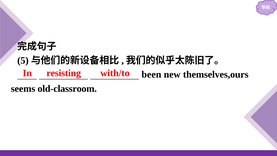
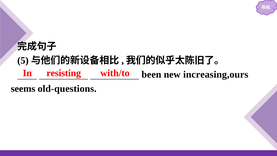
themselves,ours: themselves,ours -> increasing,ours (216, 74)
old-classroom: old-classroom -> old-questions (67, 89)
